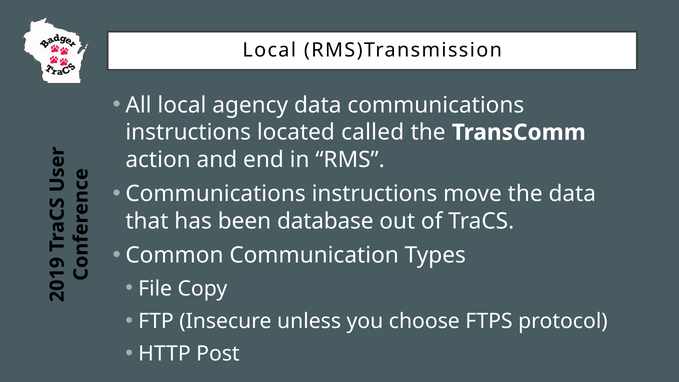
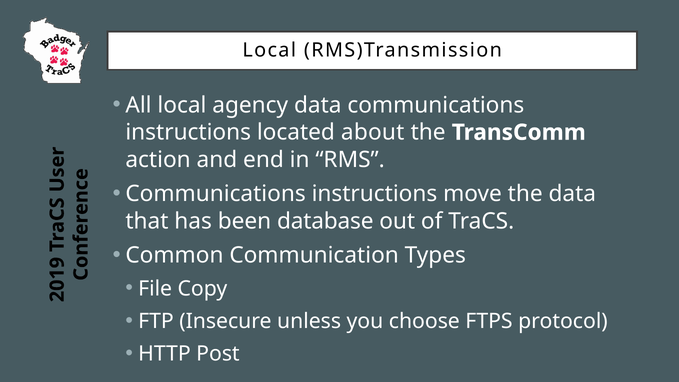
called: called -> about (373, 132)
